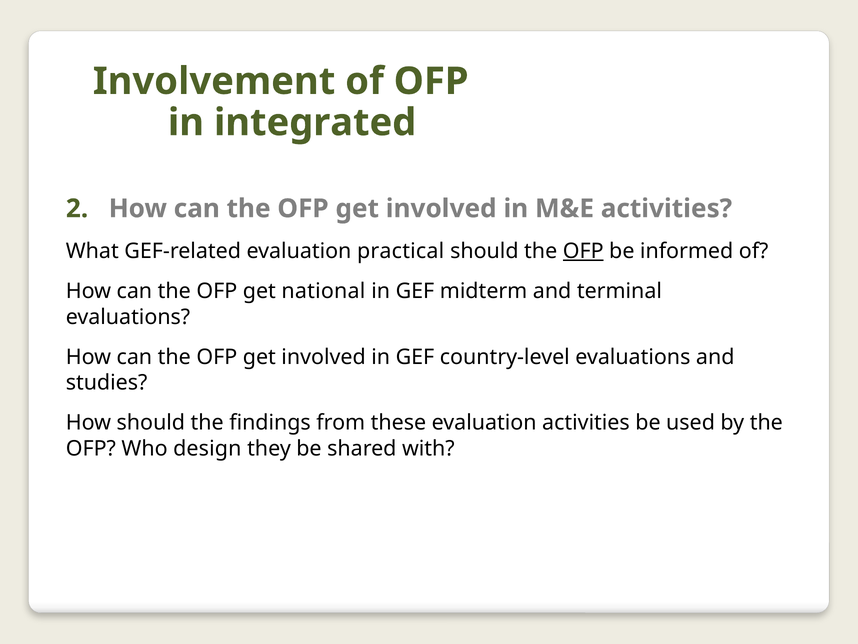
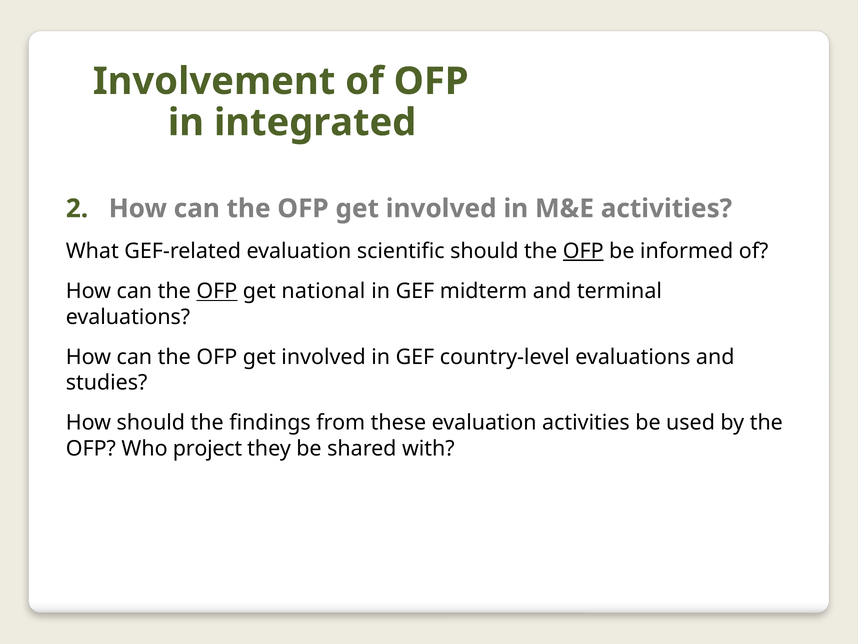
practical: practical -> scientific (401, 251)
OFP underline: none -> present (217, 291)
design: design -> project (207, 448)
